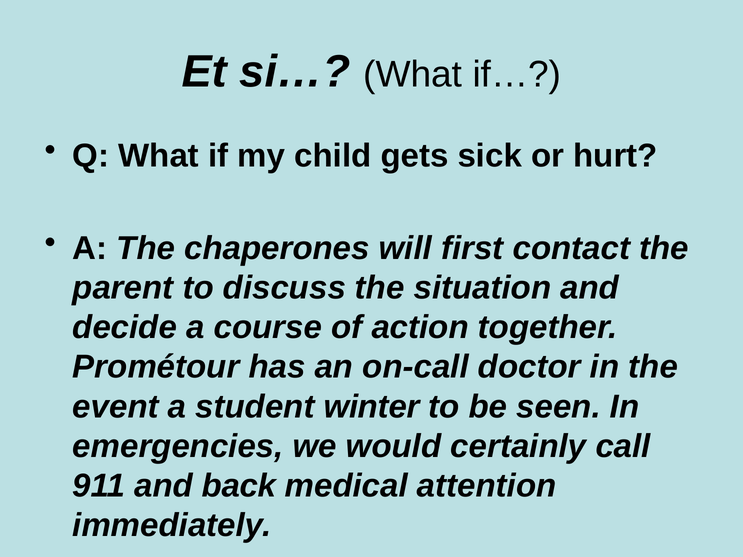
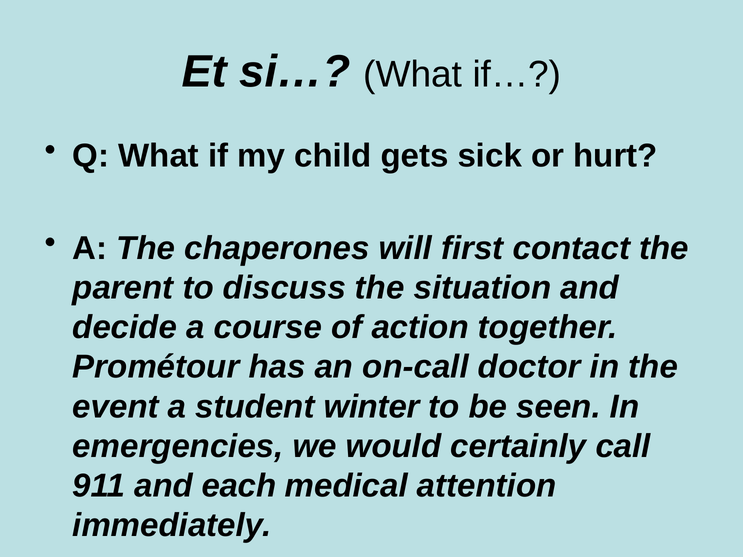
back: back -> each (239, 486)
